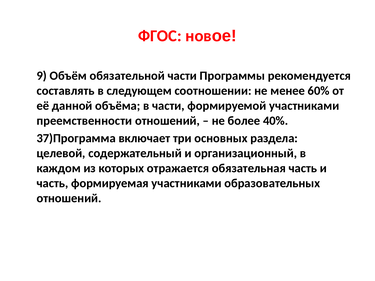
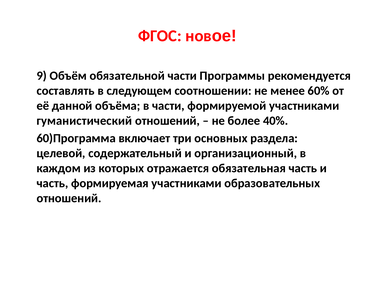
преемственности: преемственности -> гуманистический (84, 121)
37)Программа: 37)Программа -> 60)Программа (76, 138)
